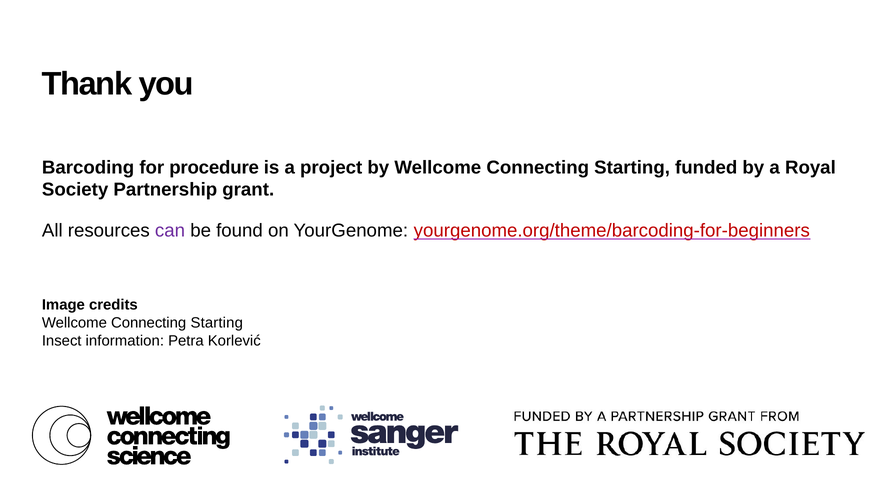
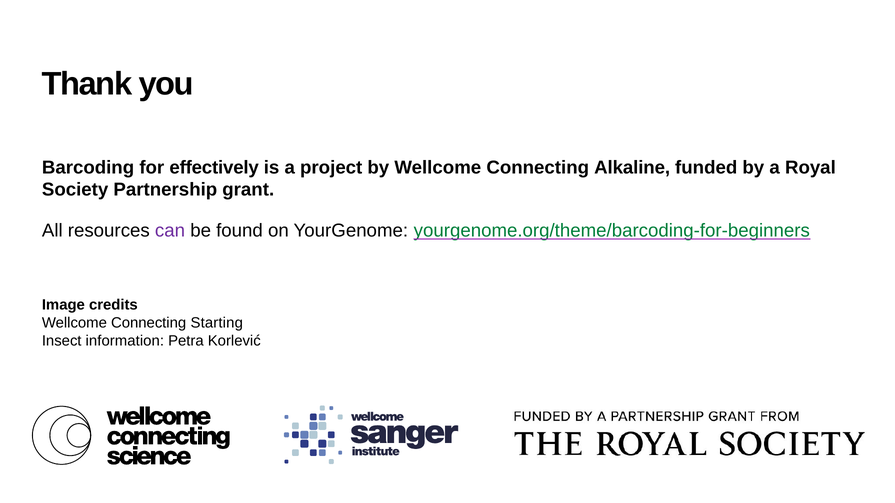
procedure: procedure -> effectively (214, 167)
by Wellcome Connecting Starting: Starting -> Alkaline (632, 167)
yourgenome.org/theme/barcoding-for-beginners colour: red -> green (612, 231)
